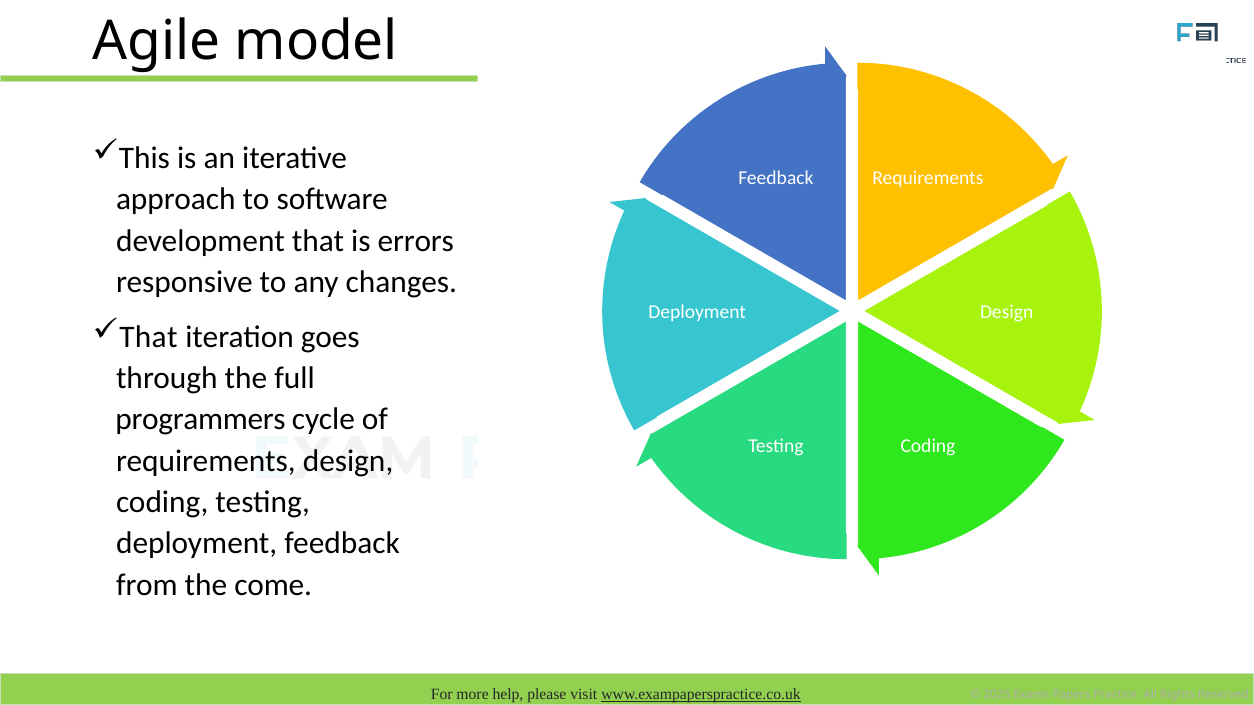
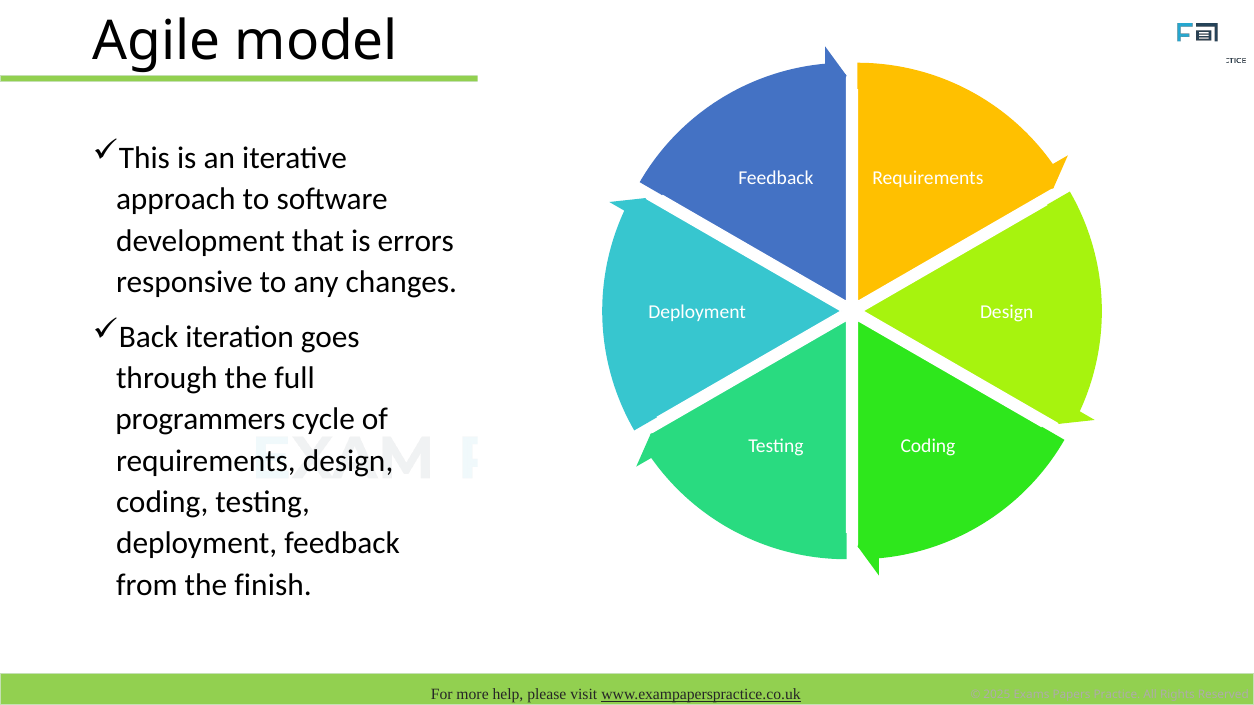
That: That -> Back (149, 337)
come: come -> finish (273, 585)
